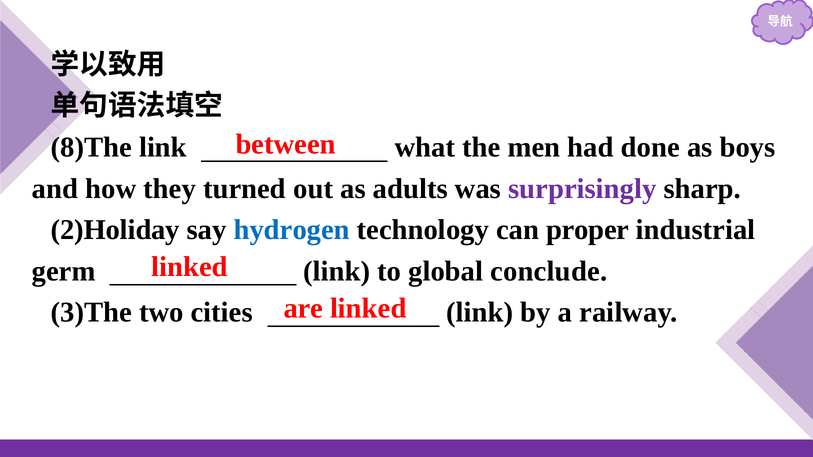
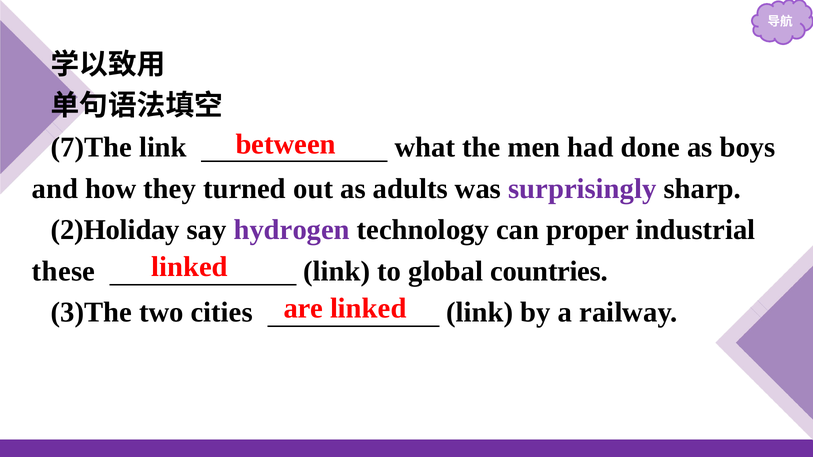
8)The: 8)The -> 7)The (91, 147)
hydrogen colour: blue -> purple (292, 230)
germ: germ -> these (64, 271)
conclude: conclude -> countries (549, 271)
